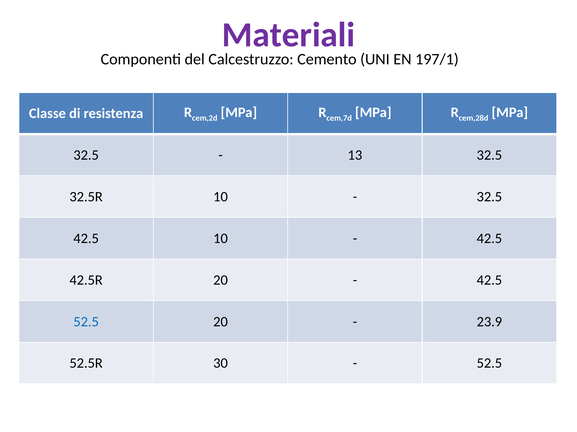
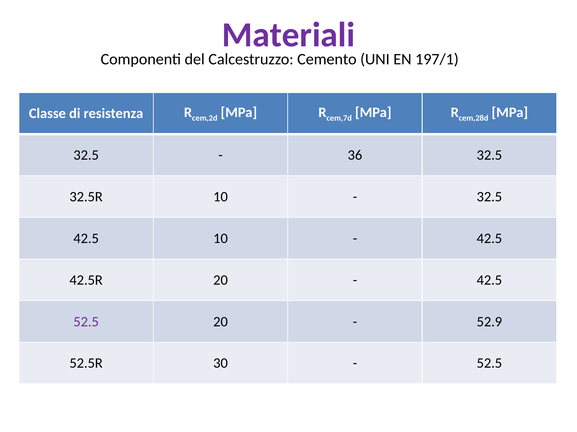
13: 13 -> 36 (355, 155)
52.5 colour: blue -> purple (86, 322)
23.9: 23.9 -> 52.9 (489, 322)
